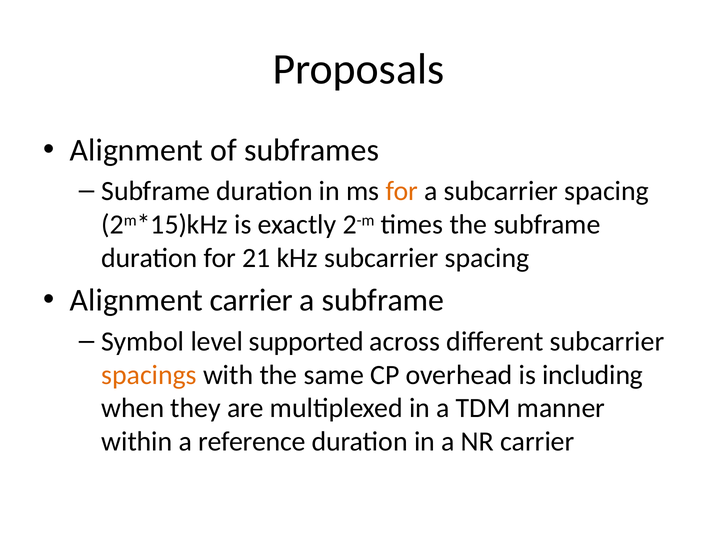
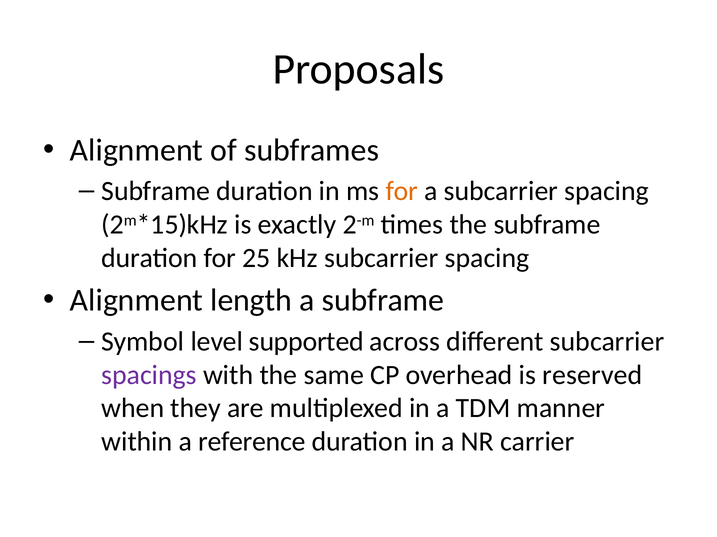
21: 21 -> 25 (256, 258)
Alignment carrier: carrier -> length (251, 301)
spacings colour: orange -> purple (149, 375)
including: including -> reserved (592, 375)
